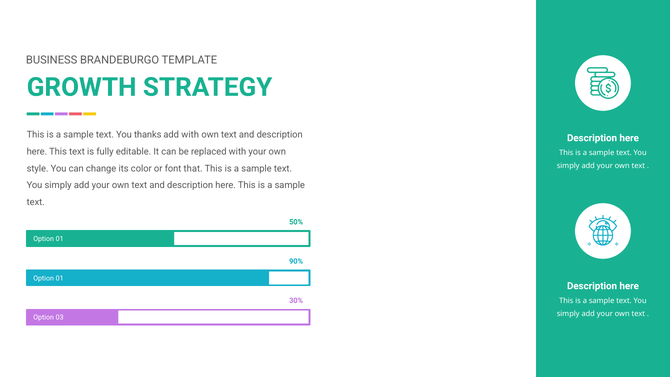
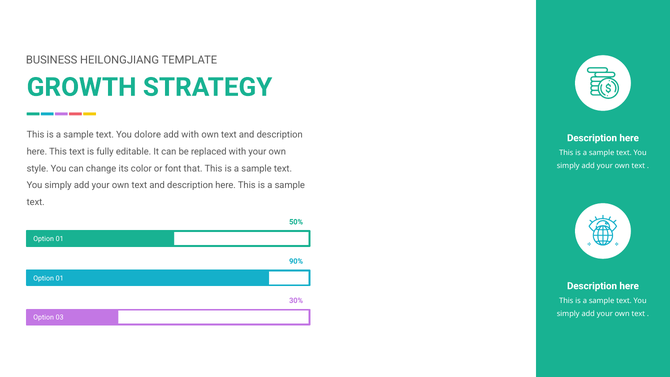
BRANDEBURGO: BRANDEBURGO -> HEILONGJIANG (120, 60)
thanks: thanks -> dolore (148, 135)
